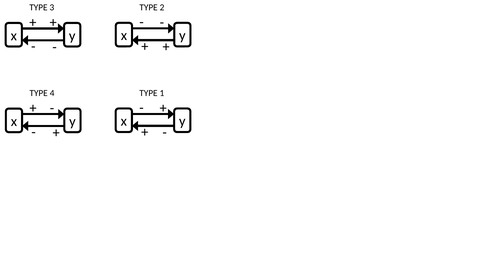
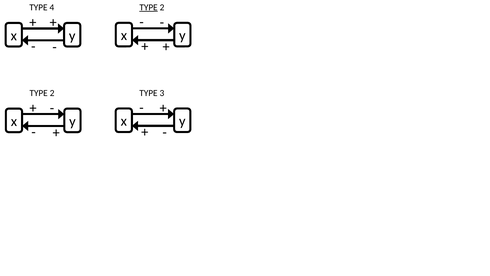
TYPE underline: none -> present (149, 7)
3: 3 -> 4 (52, 8)
1: 1 -> 3 (162, 93)
4: 4 -> 2 (52, 93)
